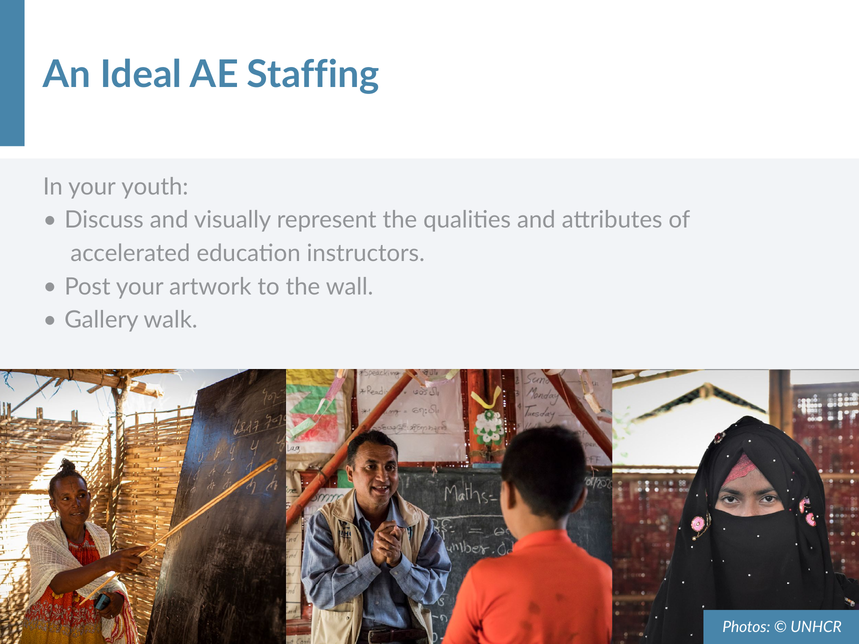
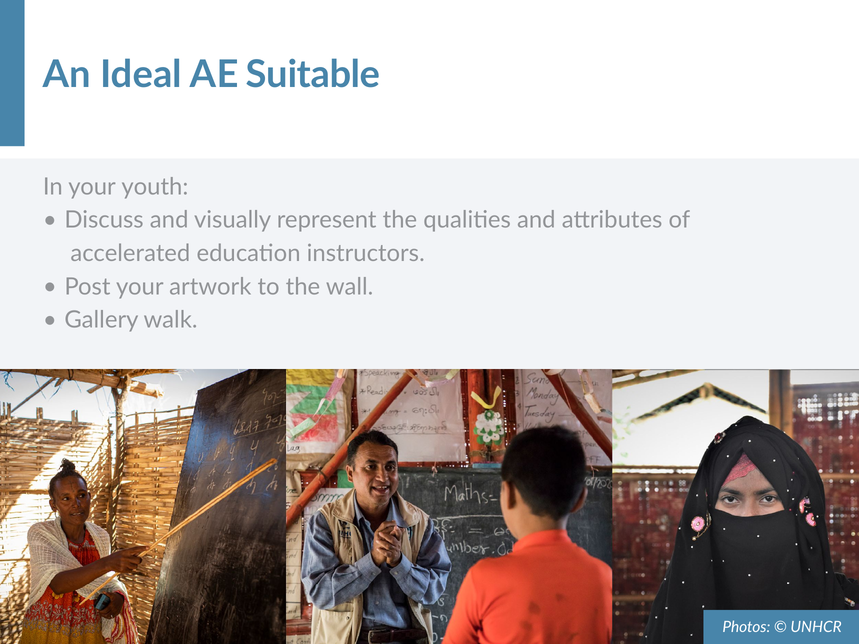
Staffing: Staffing -> Suitable (313, 75)
